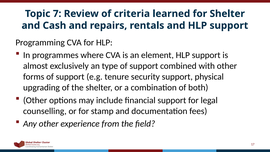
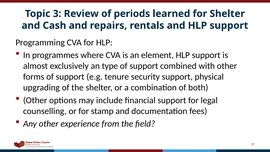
7: 7 -> 3 (57, 14)
criteria: criteria -> periods (132, 14)
